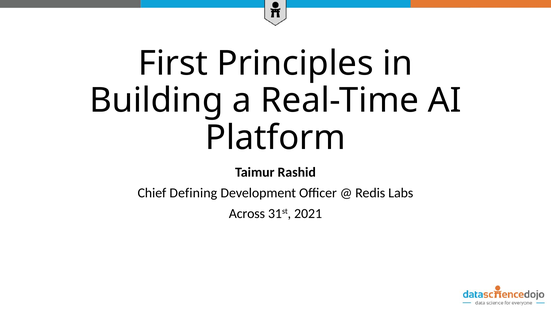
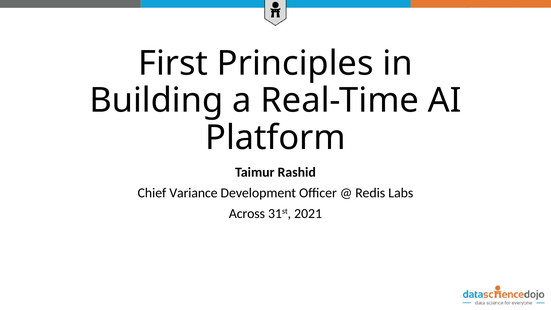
Defining: Defining -> Variance (193, 193)
